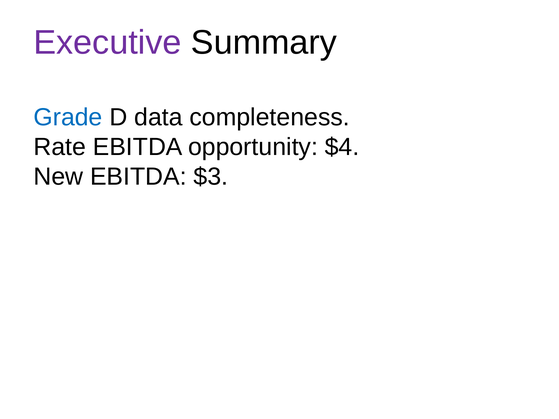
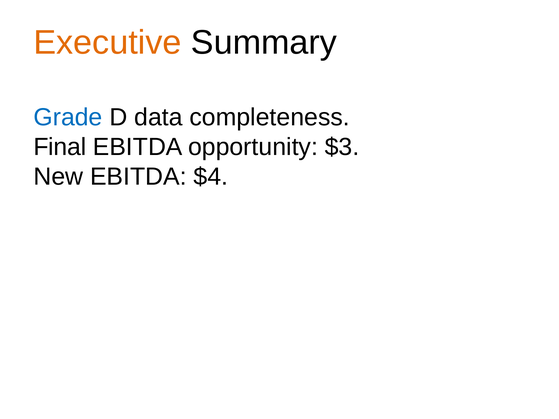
Executive colour: purple -> orange (107, 42)
Rate: Rate -> Final (60, 147)
$4: $4 -> $3 (342, 147)
$3: $3 -> $4 (211, 177)
